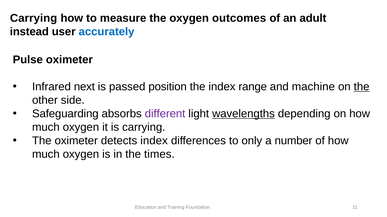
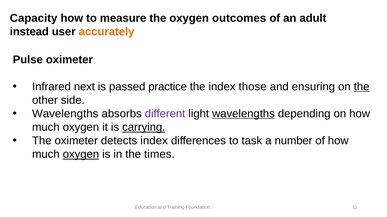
Carrying: Carrying -> Capacity (34, 18)
accurately colour: blue -> orange (107, 32)
position: position -> practice (168, 87)
range: range -> those (253, 87)
machine: machine -> ensuring (313, 87)
Safeguarding: Safeguarding -> Wavelengths (65, 114)
carrying underline: none -> present (144, 128)
only: only -> task (252, 141)
oxygen underline: none -> present (81, 155)
